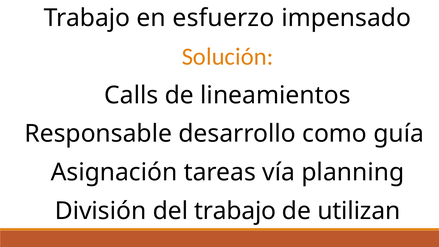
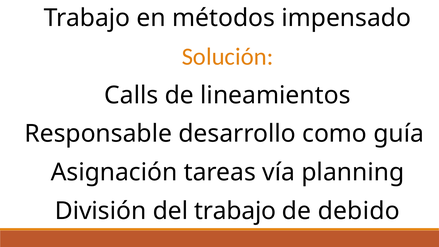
esfuerzo: esfuerzo -> métodos (224, 18)
utilizan: utilizan -> debido (359, 211)
